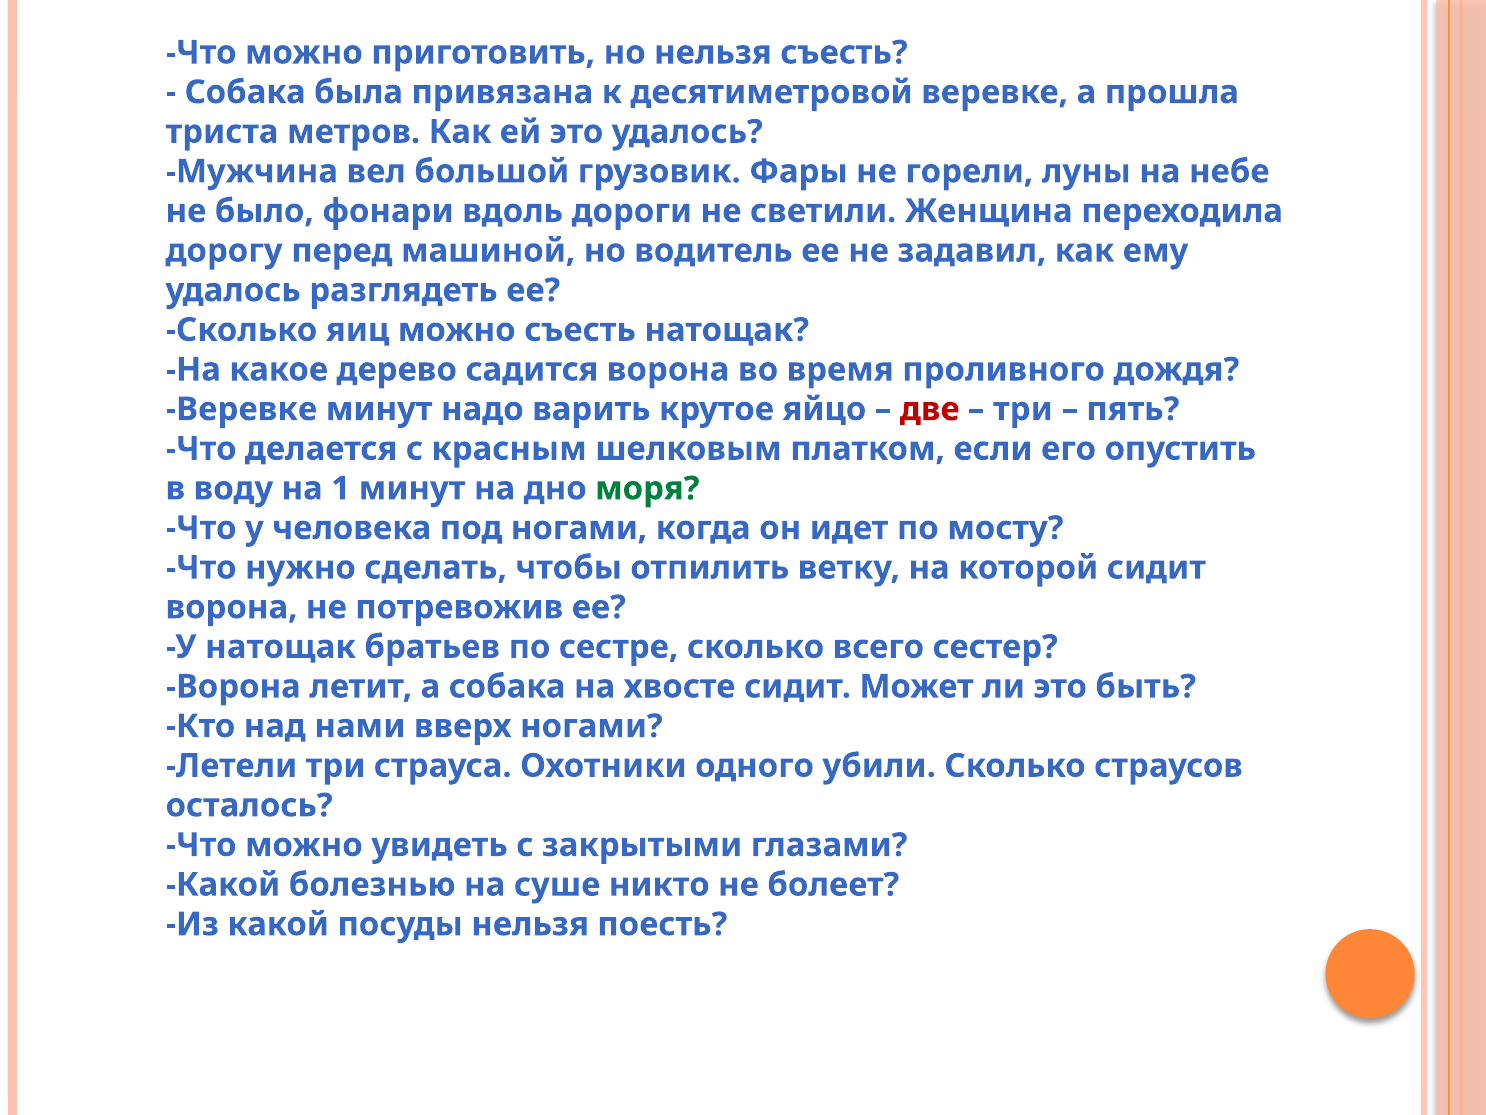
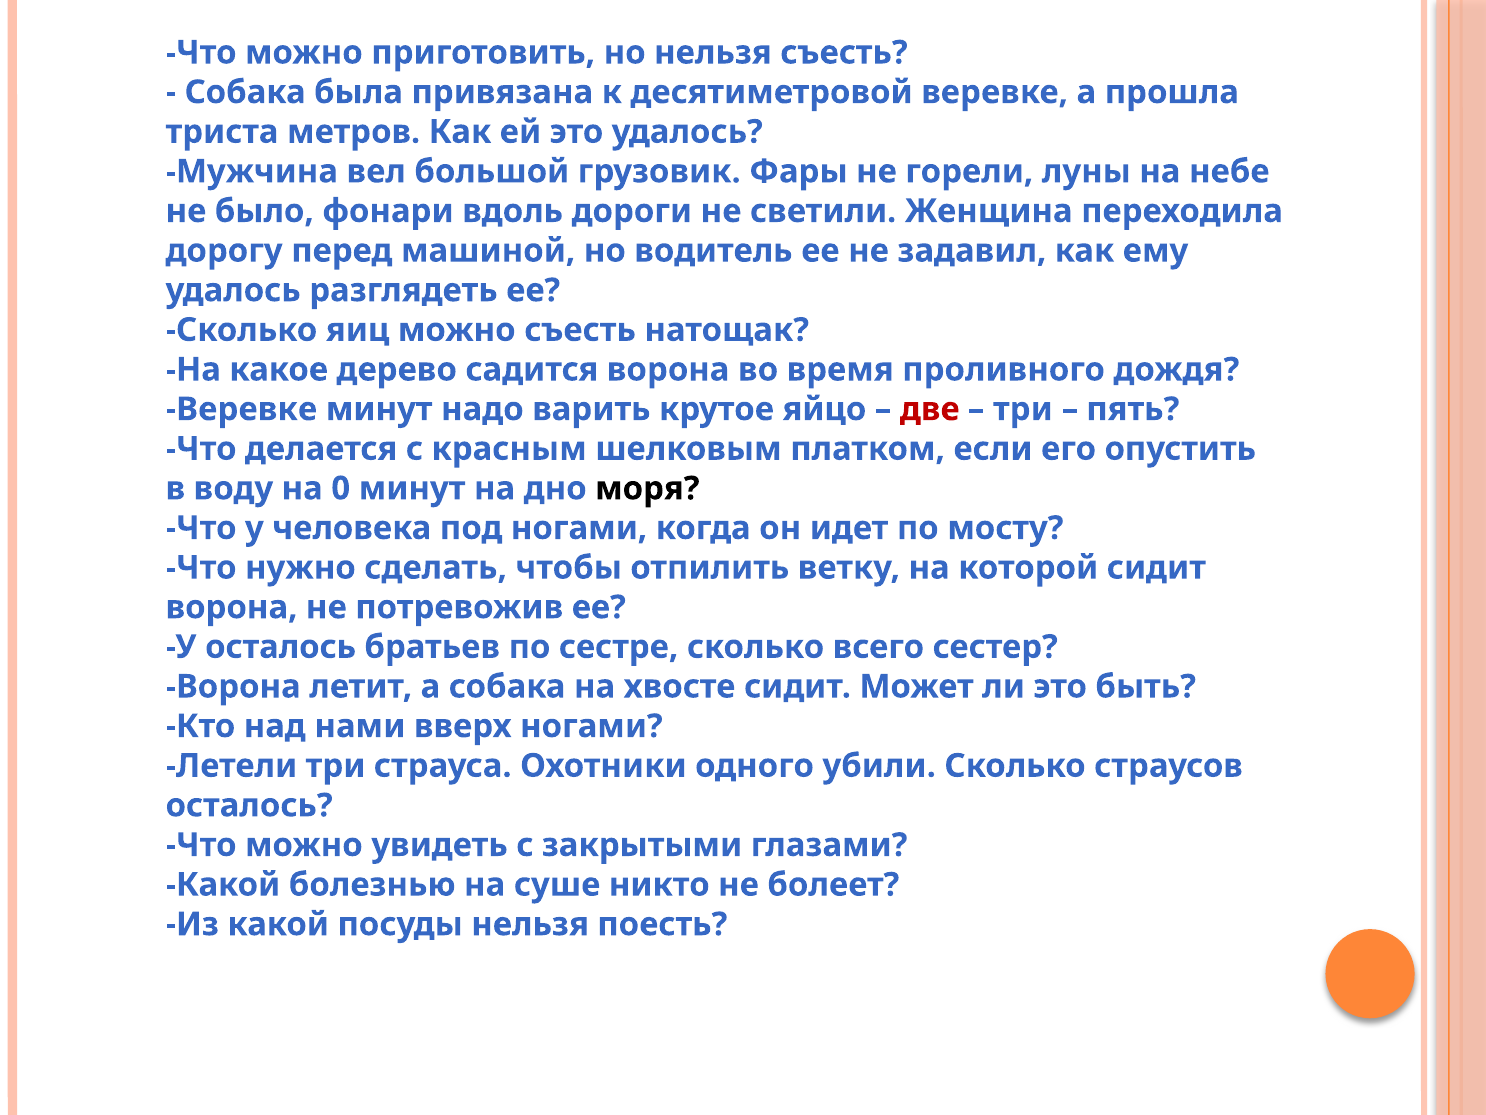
1: 1 -> 0 (341, 488)
моря colour: green -> black (647, 488)
У натощак: натощак -> осталось (281, 647)
